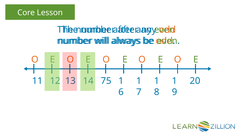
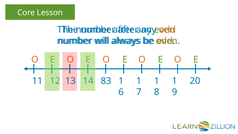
75: 75 -> 83 (106, 81)
